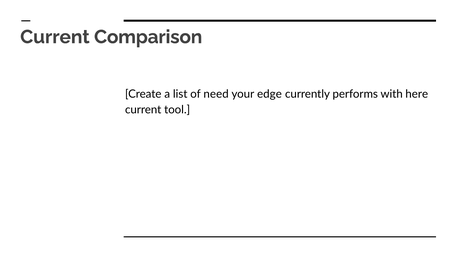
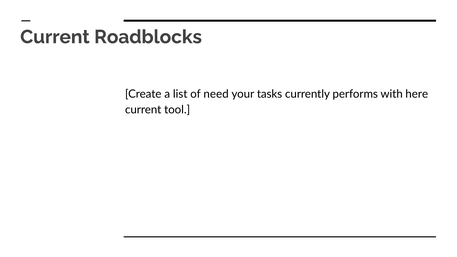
Comparison: Comparison -> Roadblocks (148, 37)
edge: edge -> tasks (270, 94)
